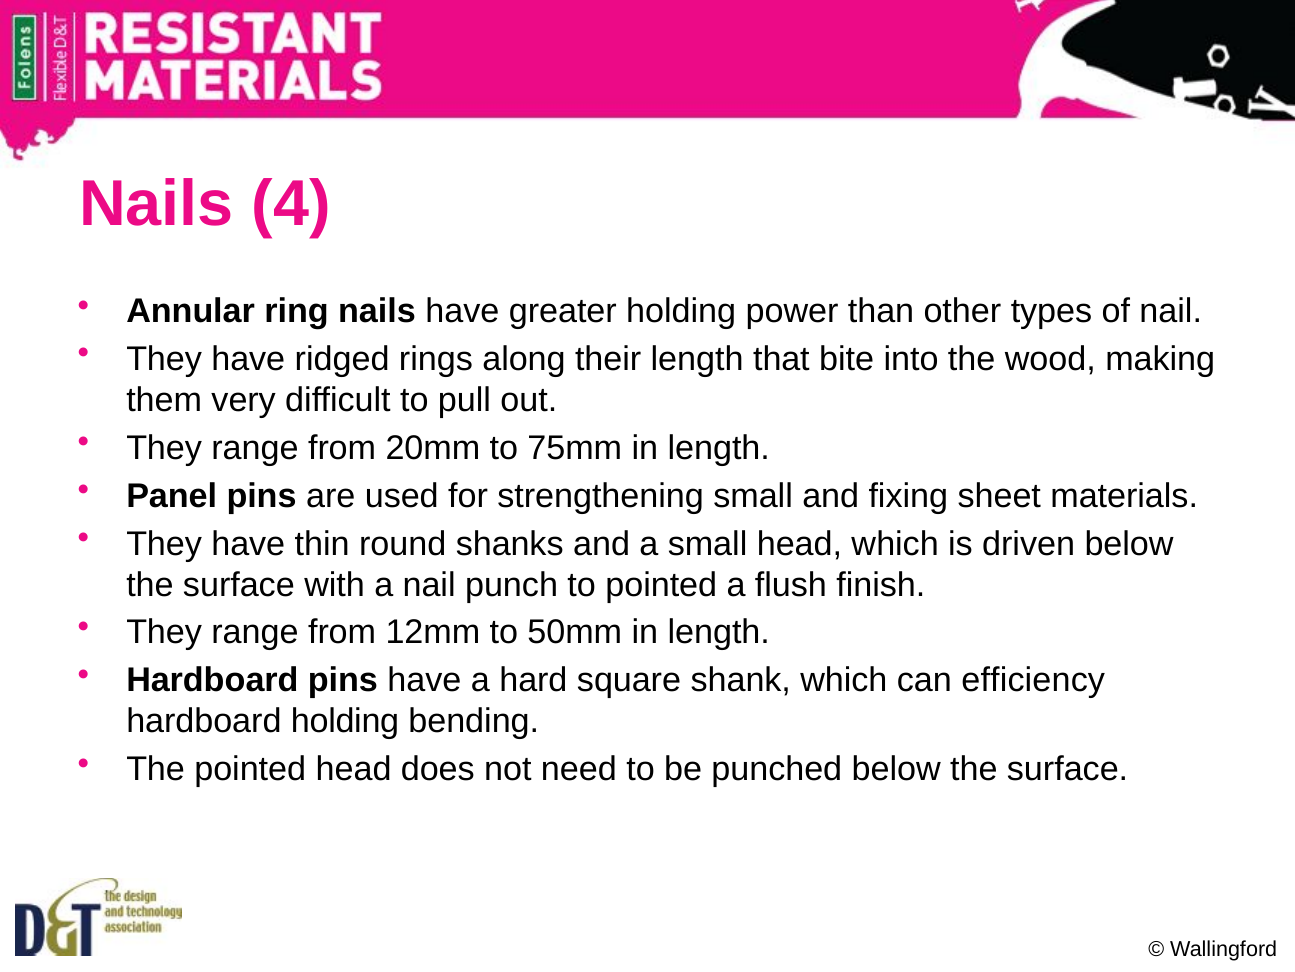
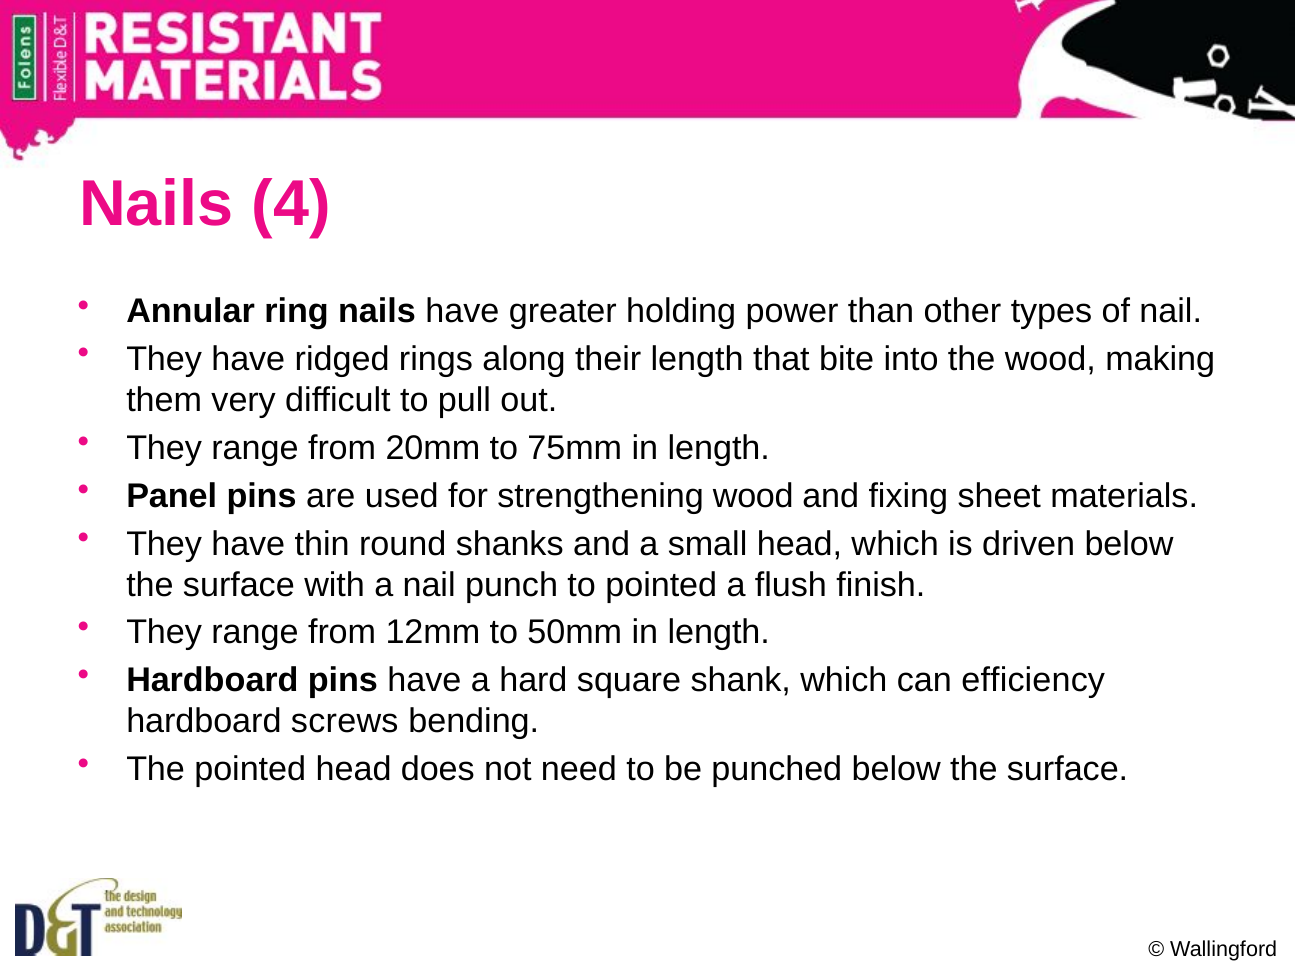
strengthening small: small -> wood (753, 496)
hardboard holding: holding -> screws (345, 721)
